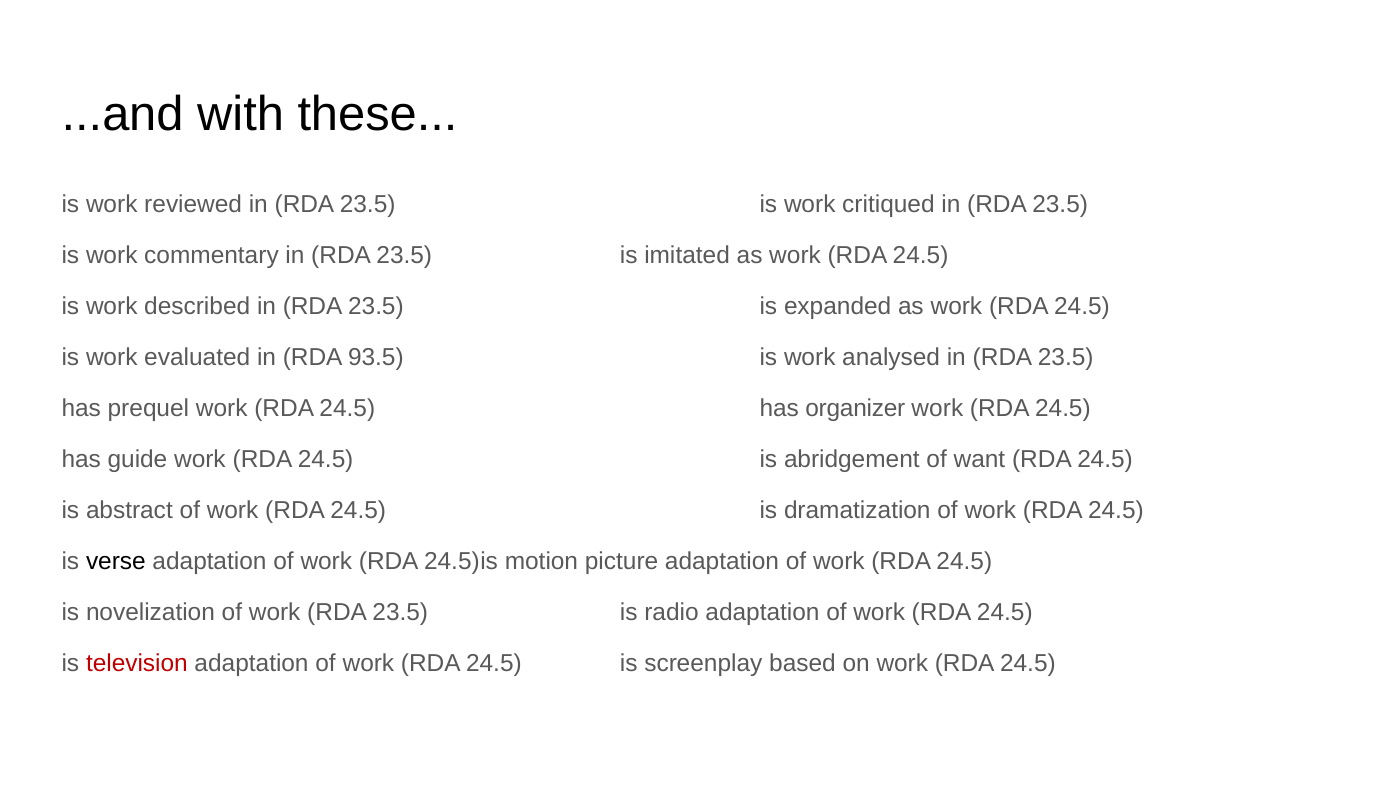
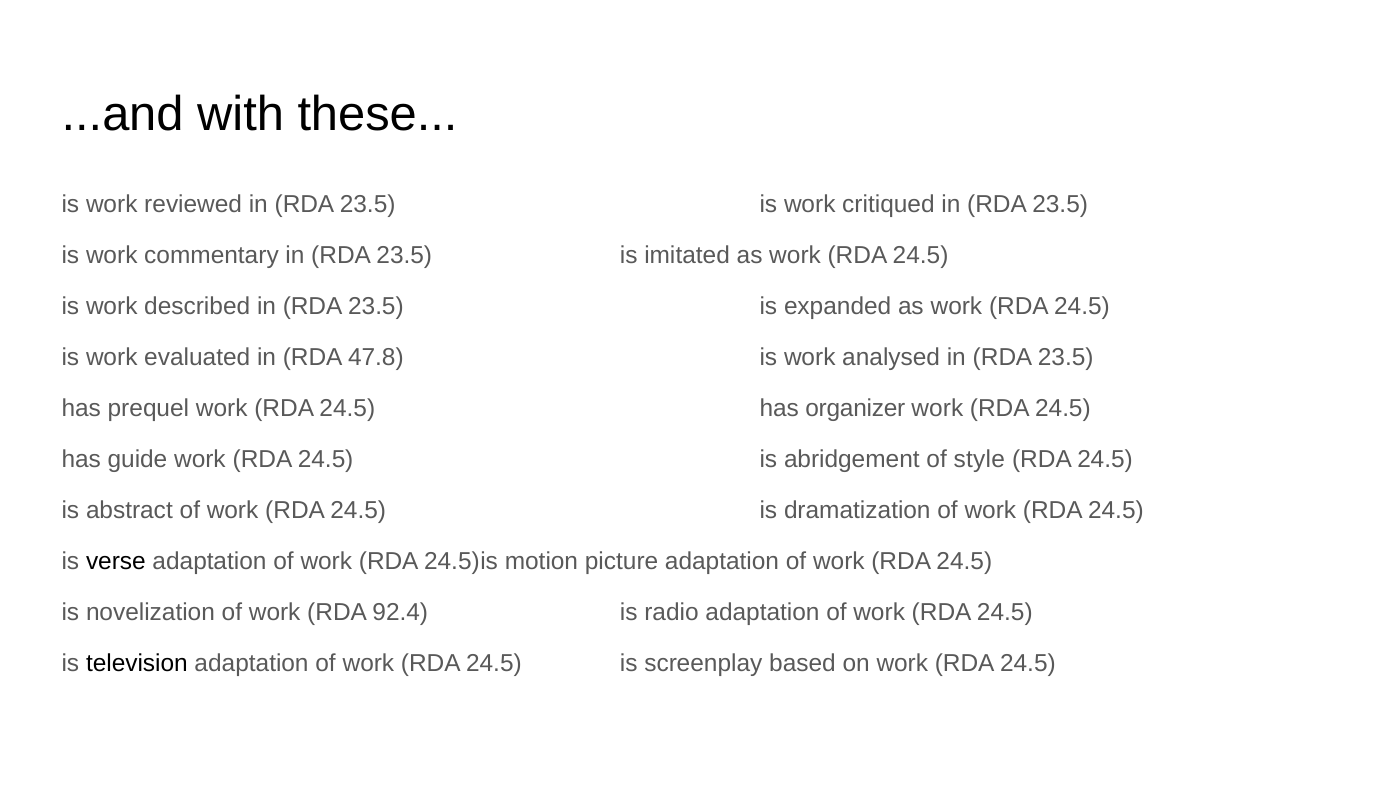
93.5: 93.5 -> 47.8 (376, 357)
want: want -> style (979, 460)
work RDA 23.5: 23.5 -> 92.4 (400, 613)
television colour: red -> black (137, 664)
